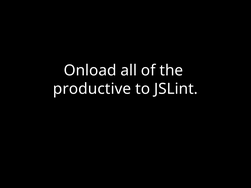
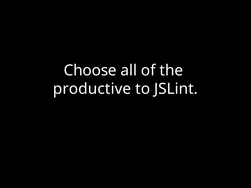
Onload: Onload -> Choose (90, 71)
